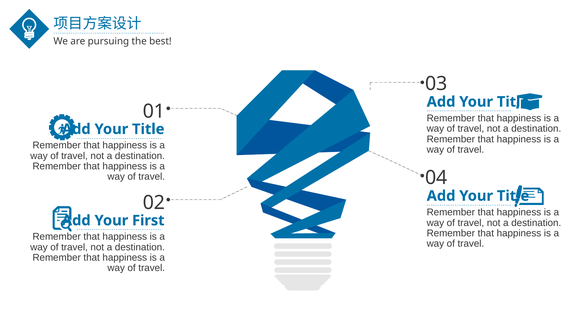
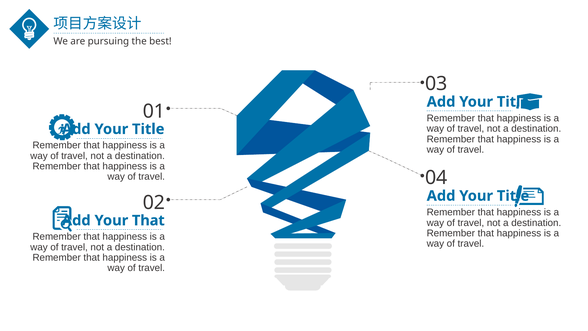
Your First: First -> That (148, 220)
